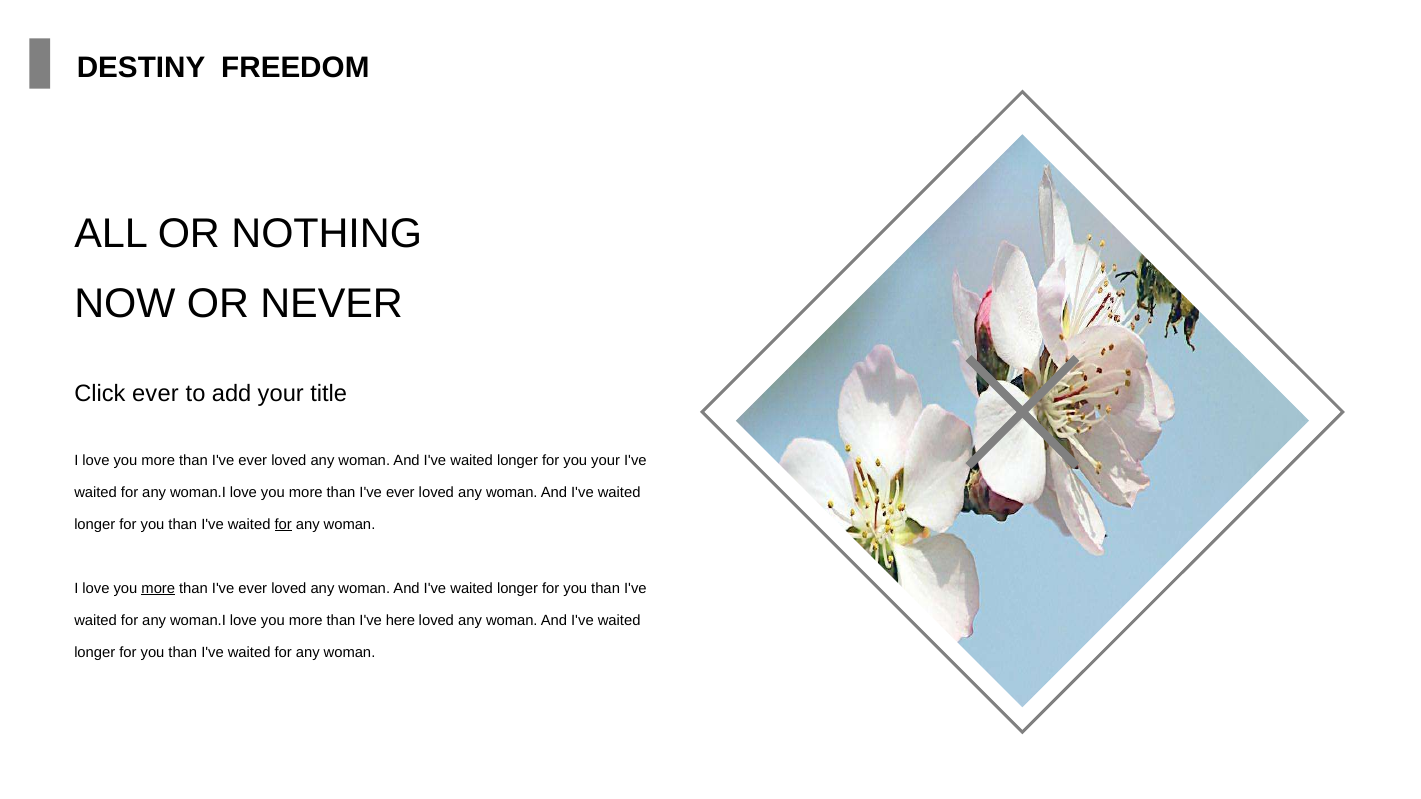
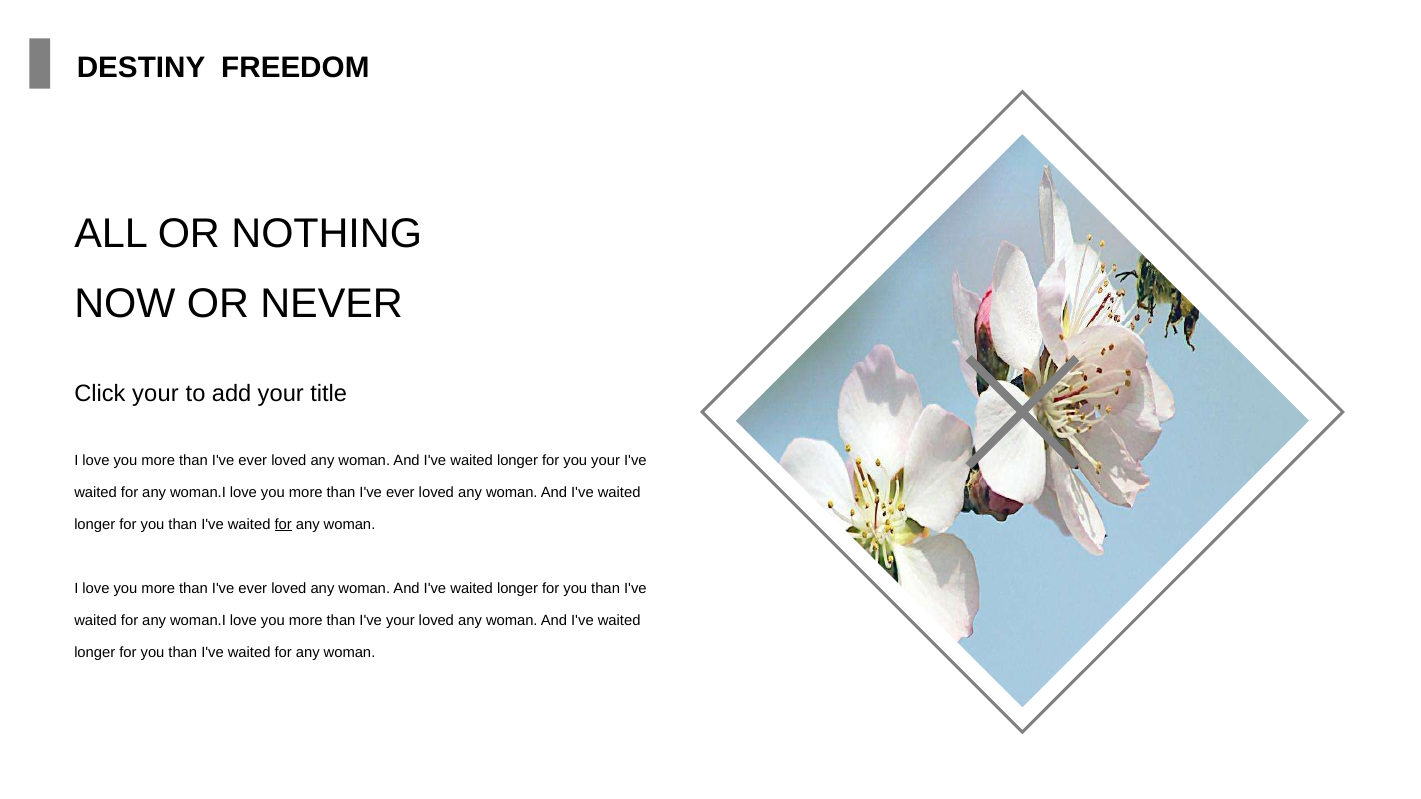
Click ever: ever -> your (155, 394)
more underline: present -> none (158, 588)
I've here: here -> your (400, 620)
